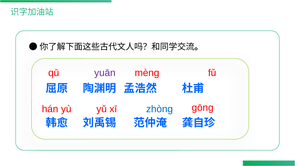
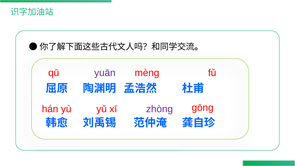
zhòng colour: blue -> purple (160, 109)
